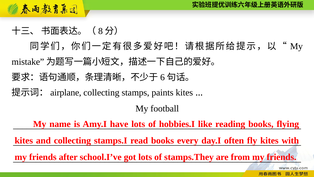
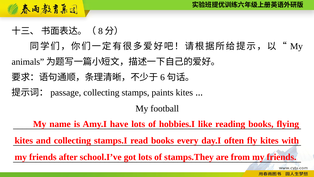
mistake: mistake -> animals (28, 62)
airplane: airplane -> passage (66, 93)
